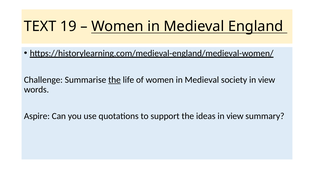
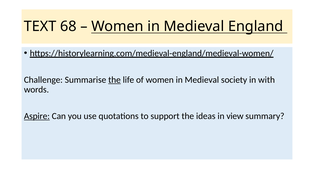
19: 19 -> 68 (68, 26)
society in view: view -> with (267, 80)
Aspire underline: none -> present (37, 116)
